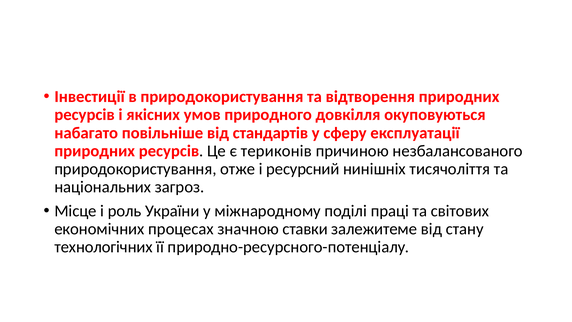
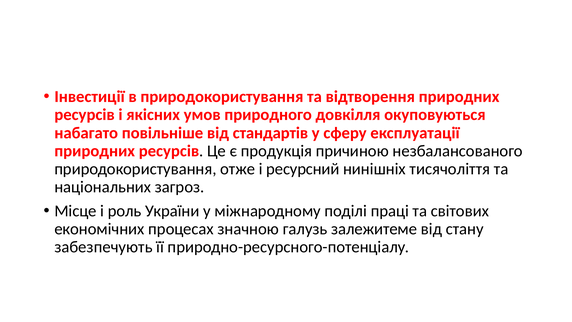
териконів: териконів -> продукція (276, 151)
ставки: ставки -> галузь (305, 229)
технологічних: технологічних -> забезпечують (103, 247)
